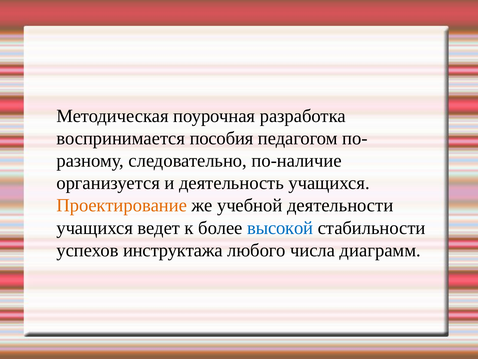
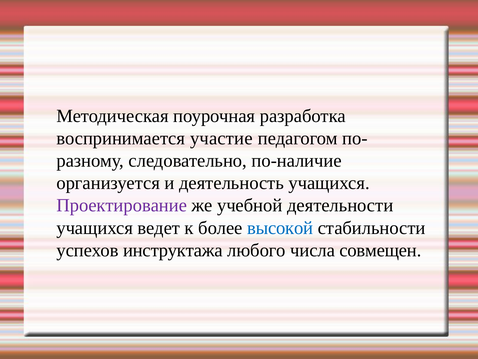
пособия: пособия -> участие (221, 138)
Проектирование colour: orange -> purple (122, 205)
диаграмм: диаграмм -> совмещен (380, 250)
